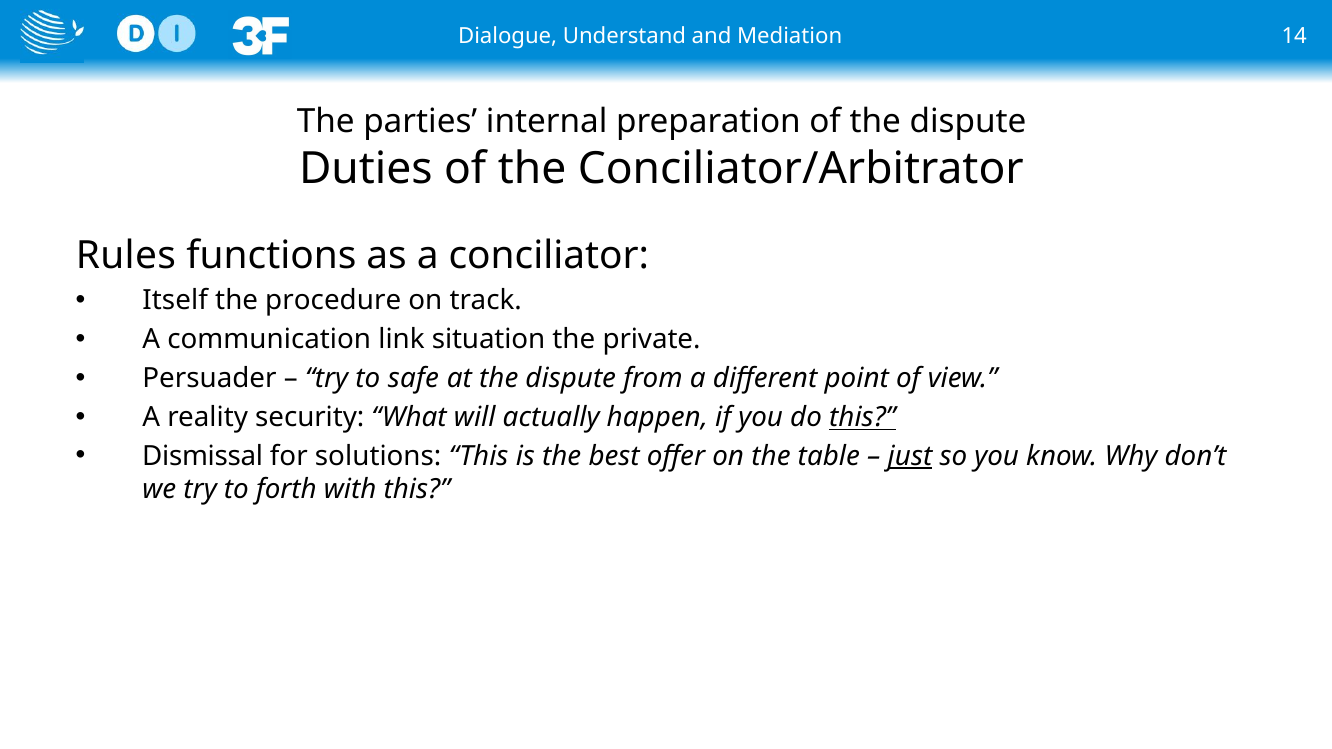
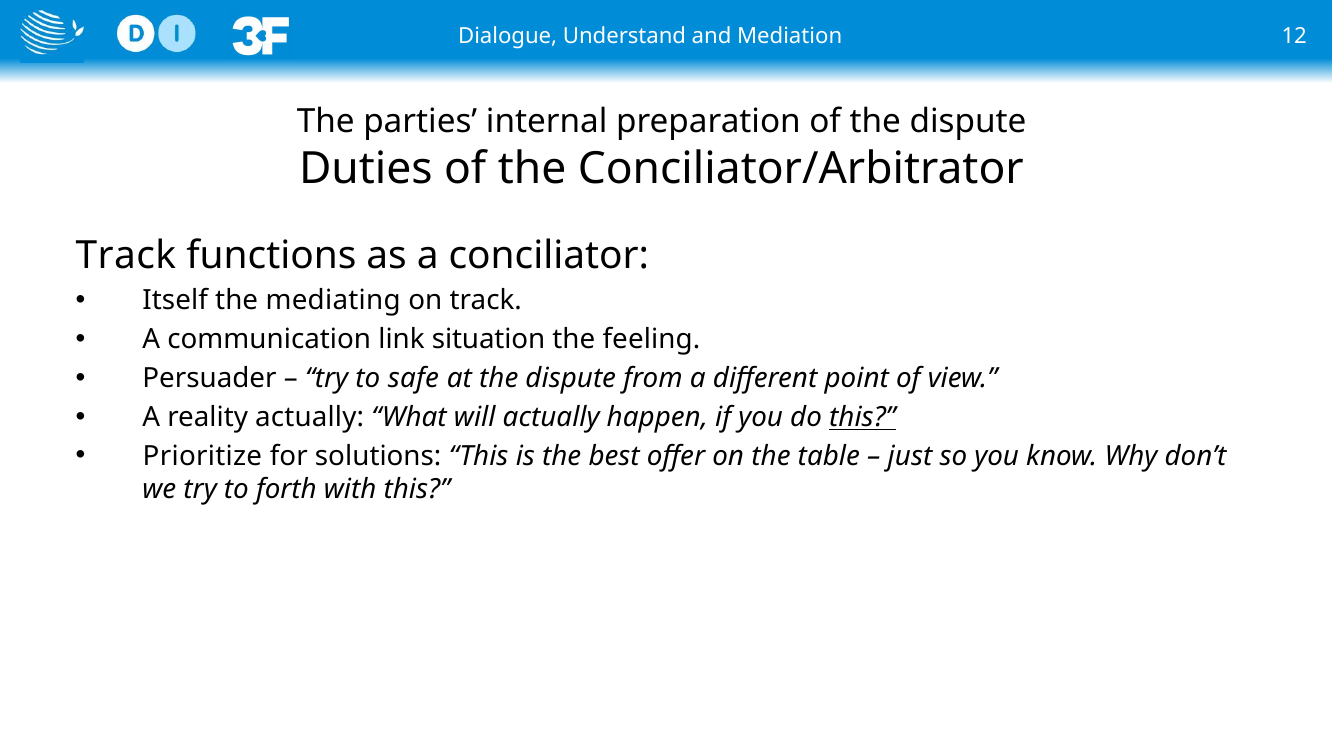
14: 14 -> 12 (1294, 36)
Rules: Rules -> Track (126, 256)
procedure: procedure -> mediating (333, 301)
private: private -> feeling (651, 340)
reality security: security -> actually (310, 418)
Dismissal: Dismissal -> Prioritize (202, 457)
just underline: present -> none (910, 457)
